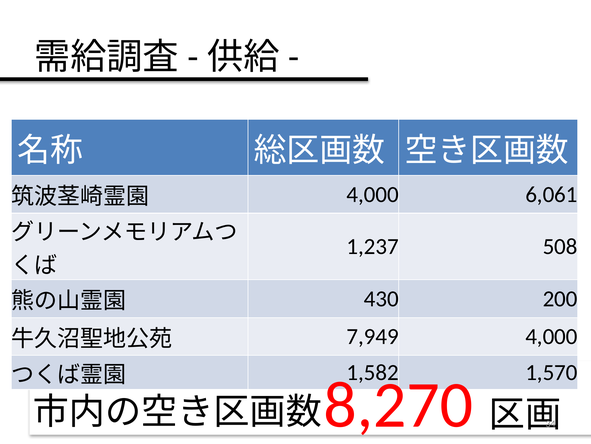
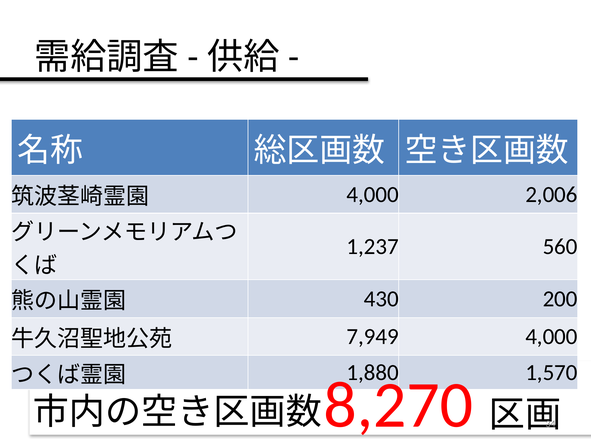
6,061: 6,061 -> 2,006 (551, 194)
508: 508 -> 560 (560, 246)
1,582: 1,582 -> 1,880 (373, 372)
